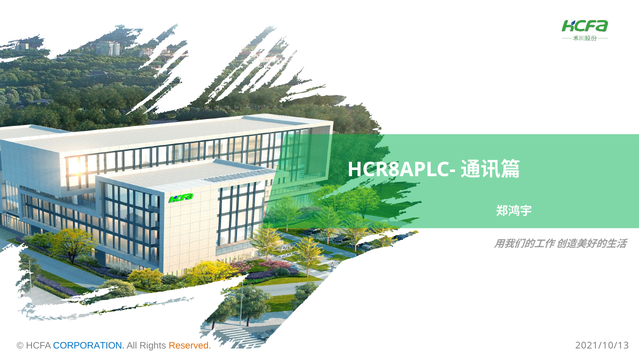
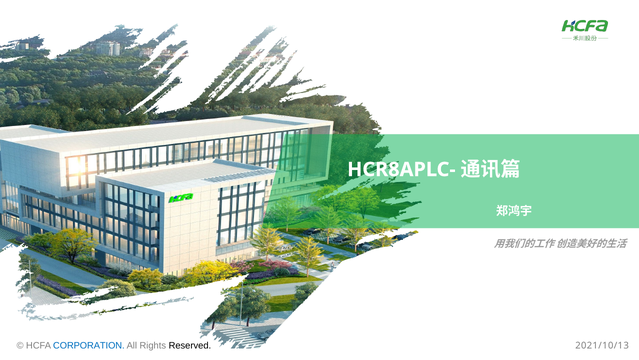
Reserved colour: orange -> black (190, 345)
